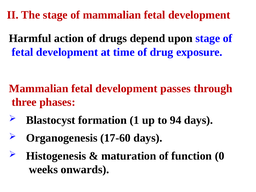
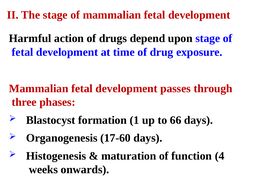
94: 94 -> 66 (176, 120)
0: 0 -> 4 (220, 156)
